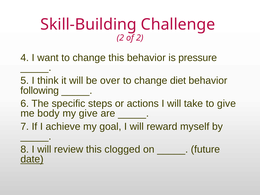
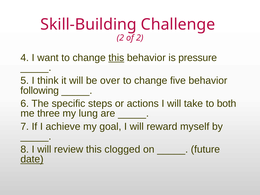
this underline: none -> present (116, 58)
diet: diet -> five (178, 81)
to give: give -> both (227, 104)
body: body -> three (49, 113)
my give: give -> lung (88, 113)
